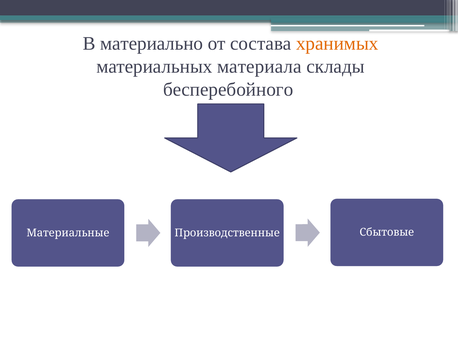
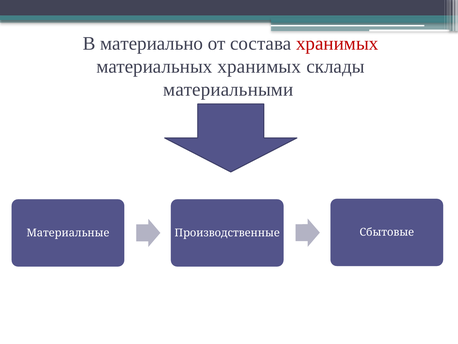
хранимых colour: orange -> red (337, 44)
материальных материала: материала -> хранимых (259, 66)
бесперебойного: бесперебойного -> материальными (228, 89)
